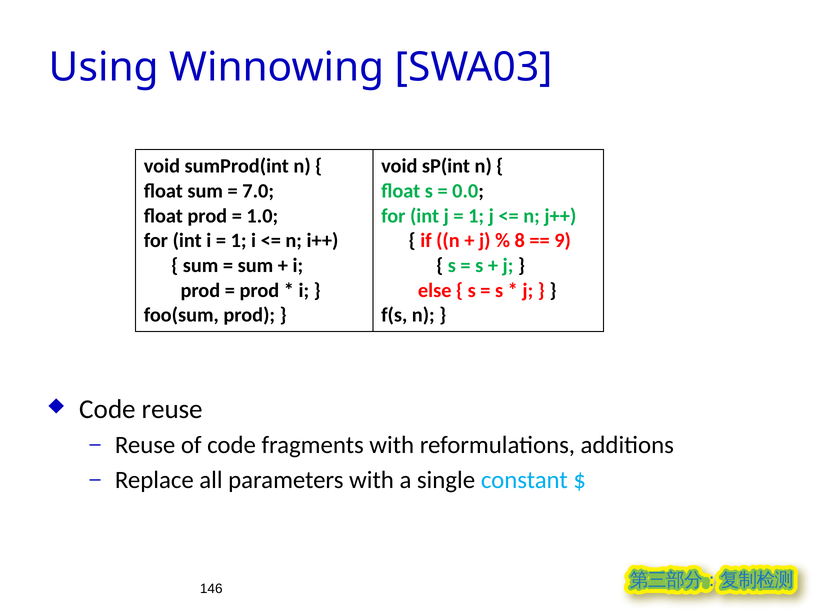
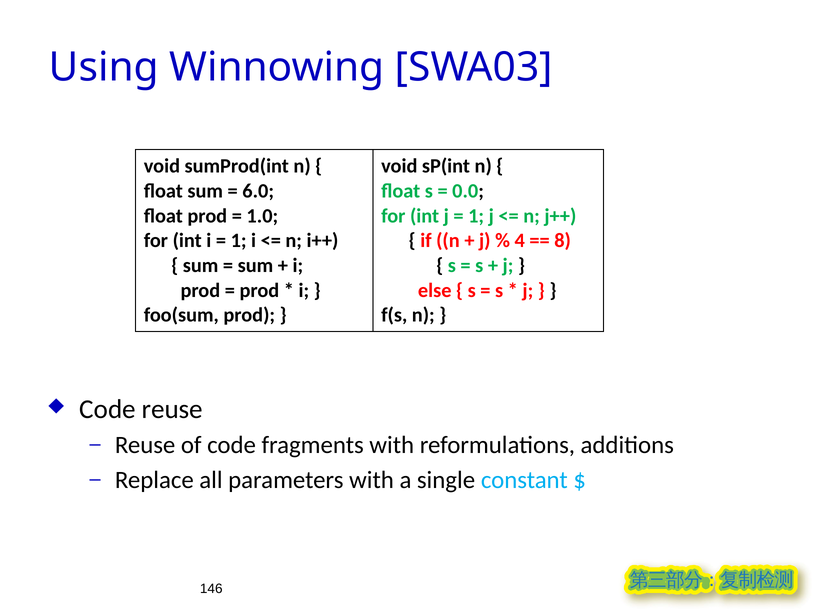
7.0: 7.0 -> 6.0 (258, 191)
8: 8 -> 4 (520, 240)
9: 9 -> 8 (563, 240)
